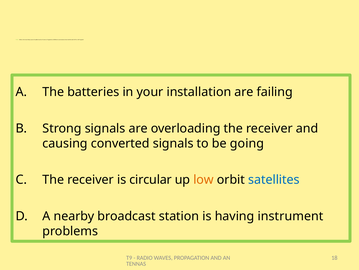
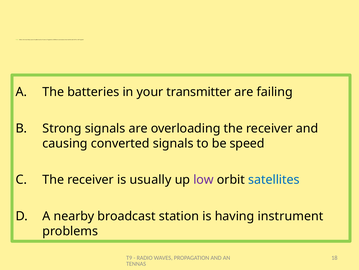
installation: installation -> transmitter (199, 92)
going: going -> speed (247, 143)
circular: circular -> usually (150, 179)
low colour: orange -> purple (204, 179)
